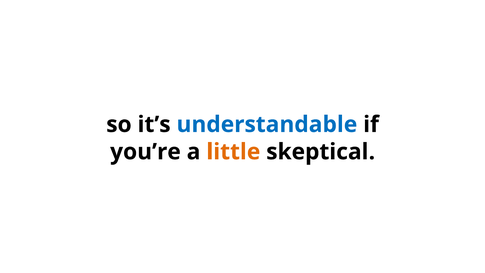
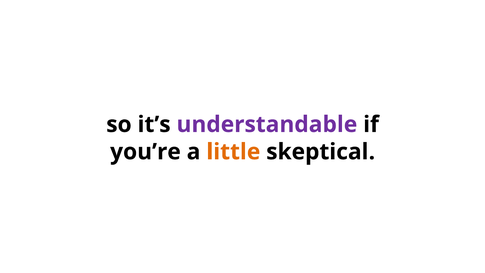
understandable colour: blue -> purple (267, 124)
